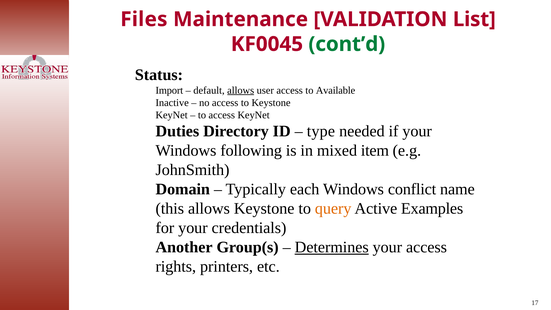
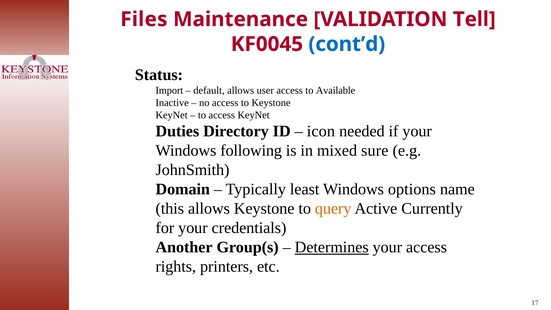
List: List -> Tell (474, 19)
cont’d colour: green -> blue (347, 44)
allows underline: present -> none (241, 90)
type: type -> icon (321, 131)
item: item -> sure (375, 151)
each: each -> least (305, 189)
conflict: conflict -> options (412, 189)
Examples: Examples -> Currently (432, 209)
